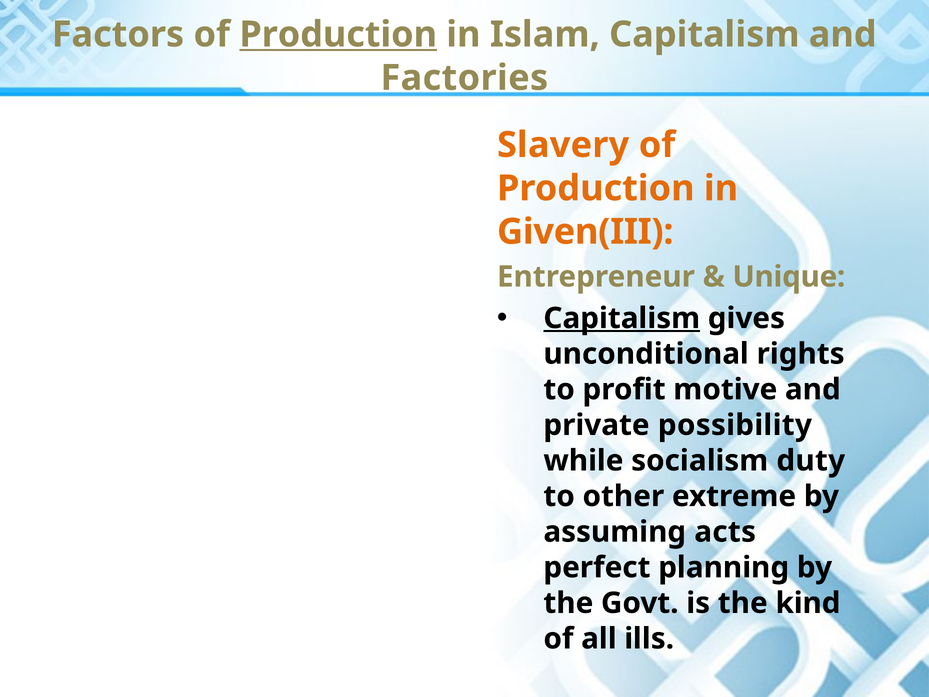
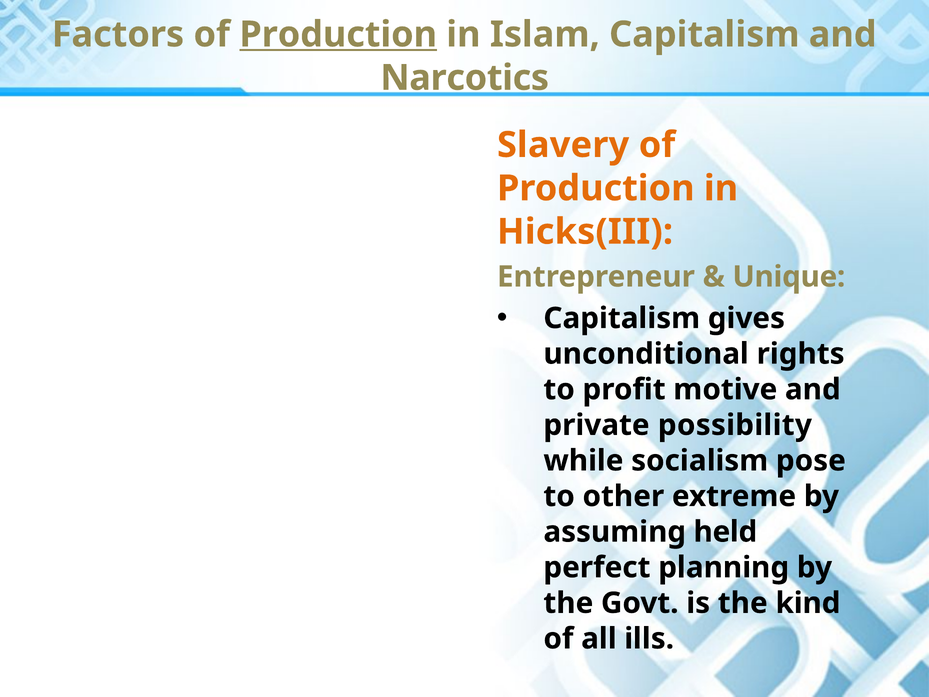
Factories: Factories -> Narcotics (465, 78)
Given(III: Given(III -> Hicks(III (585, 232)
Capitalism underline: present -> none (622, 318)
duty: duty -> pose (811, 461)
acts: acts -> held (725, 532)
